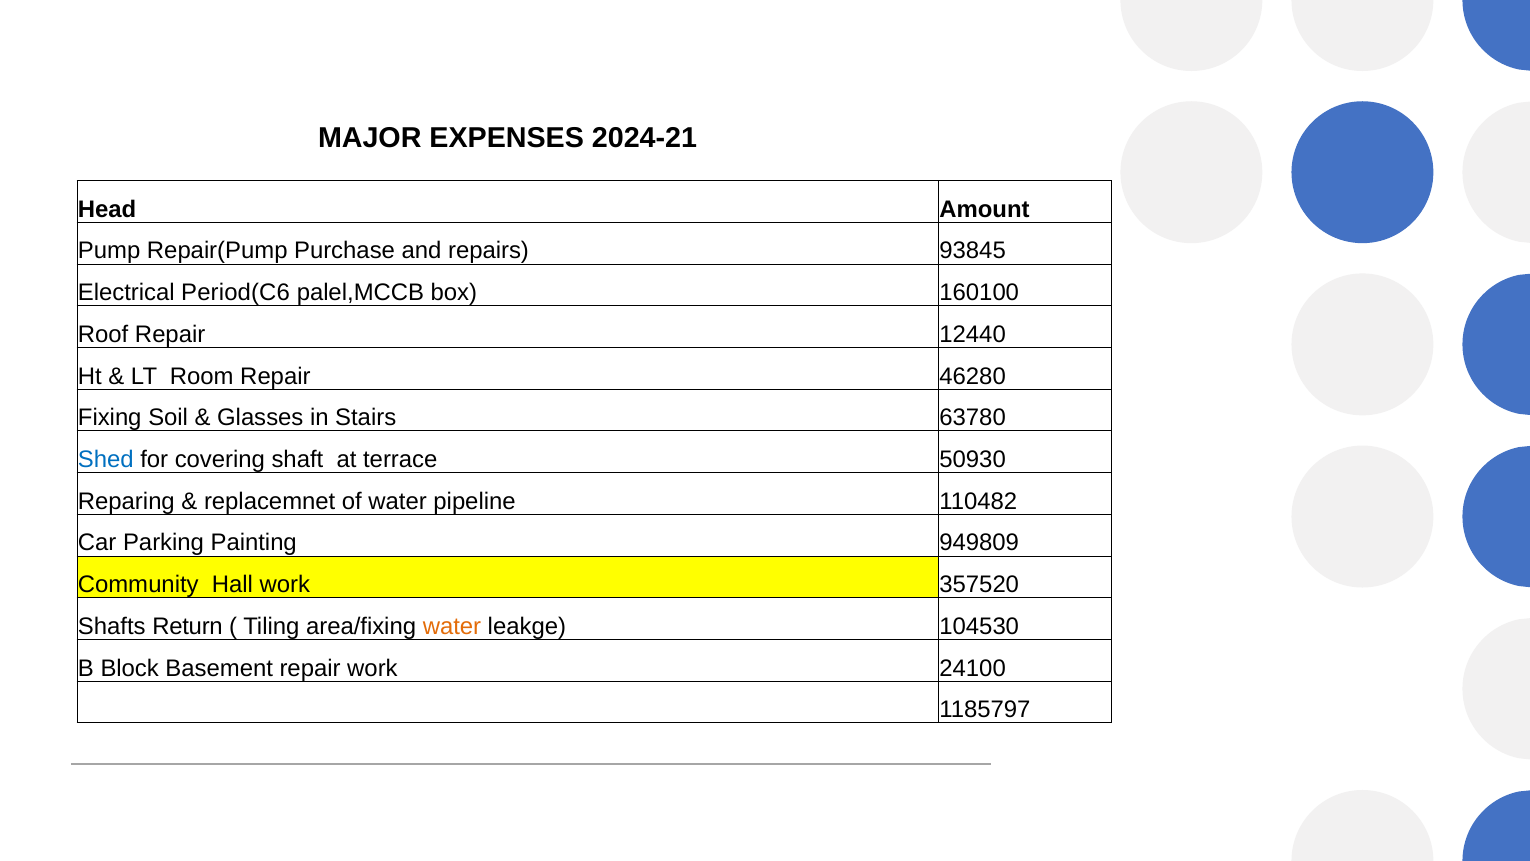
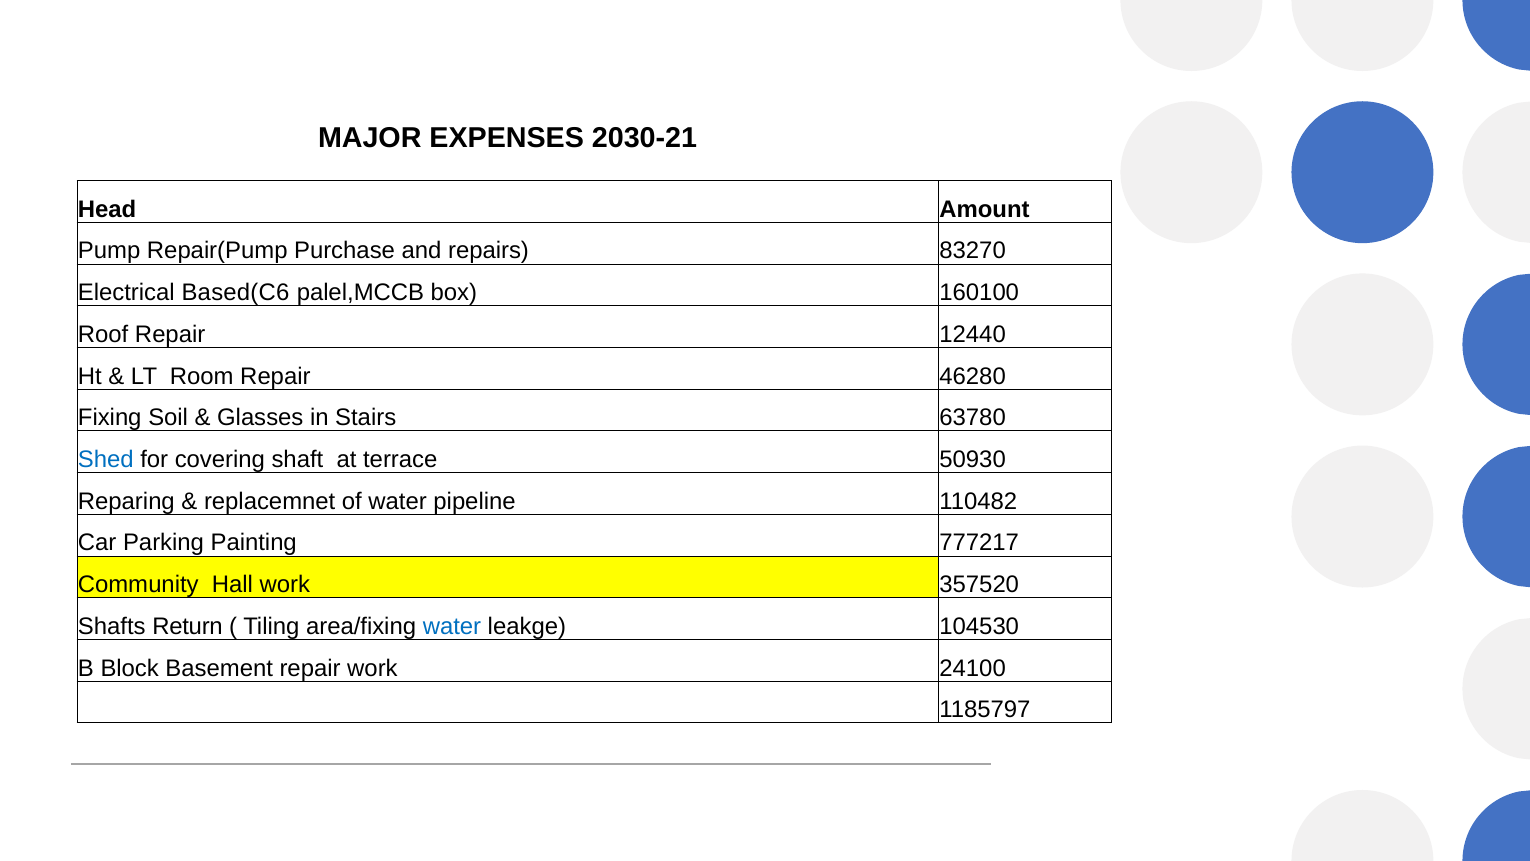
2024-21: 2024-21 -> 2030-21 (645, 138)
93845: 93845 -> 83270 (973, 251)
Period(C6: Period(C6 -> Based(C6 (236, 293)
949809: 949809 -> 777217 (979, 543)
water colour: orange -> blue (452, 626)
